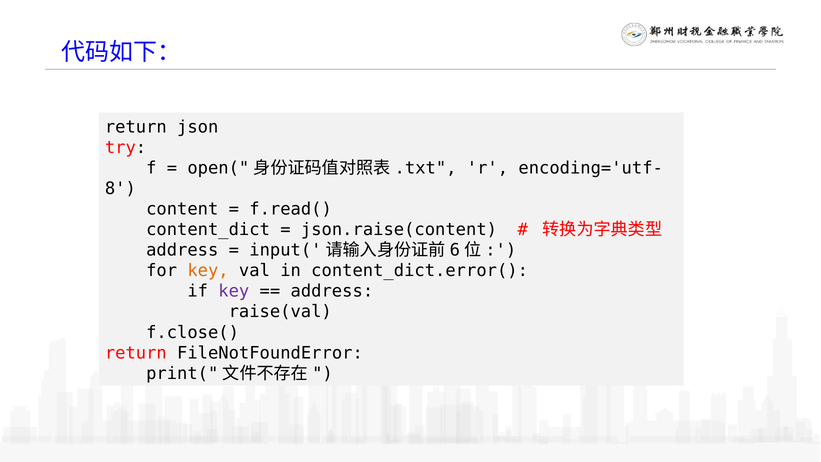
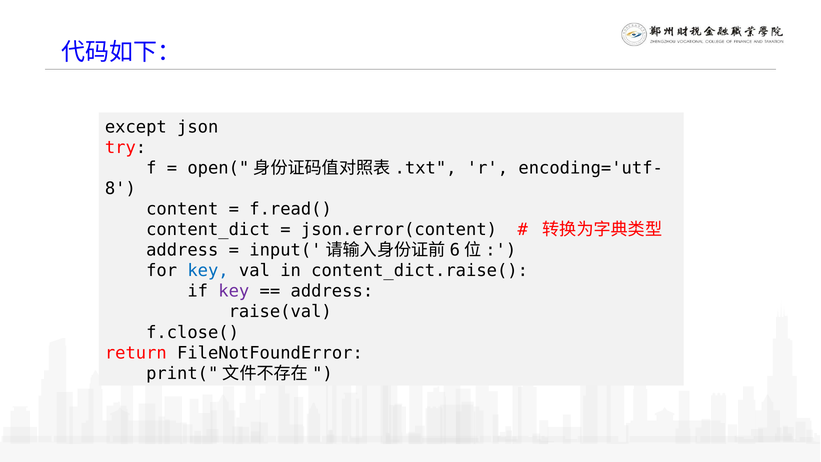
return: return -> except (136, 127)
json.raise(content: json.raise(content -> json.error(content (399, 230)
key colour: orange -> blue (208, 271)
content_dict.error(: content_dict.error( -> content_dict.raise( (420, 271)
